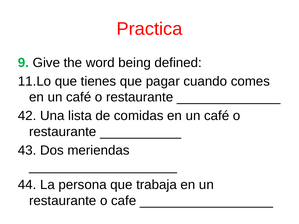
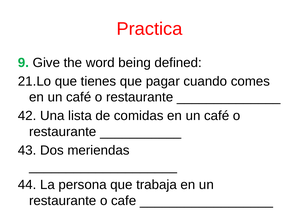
11.Lo: 11.Lo -> 21.Lo (35, 81)
